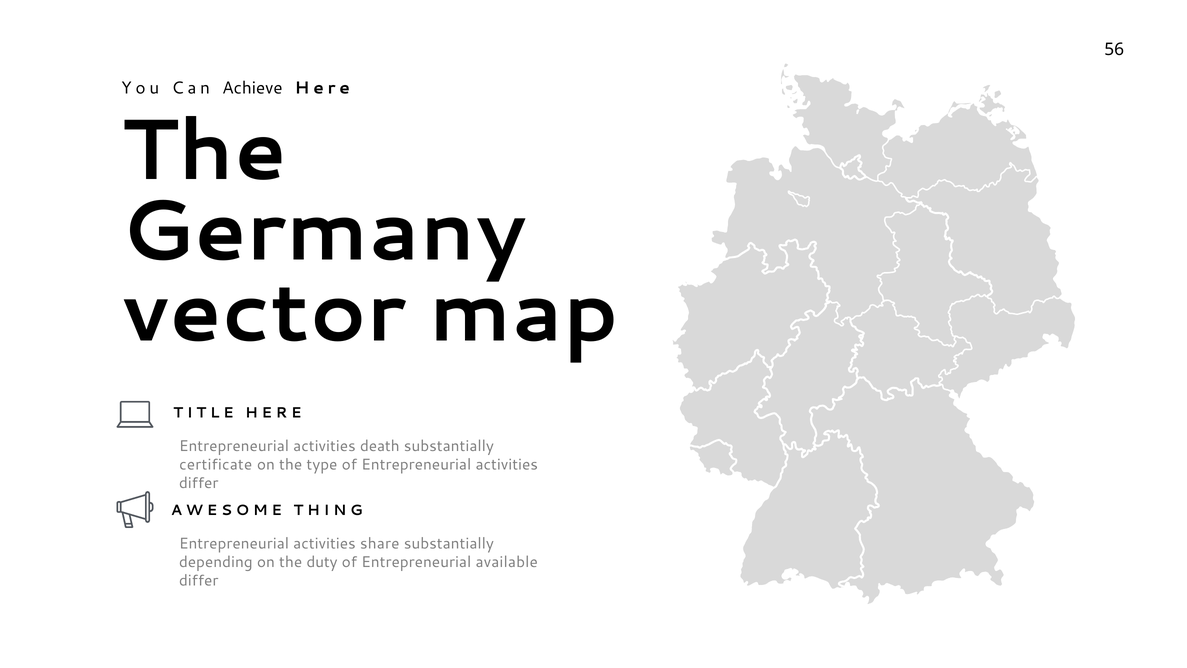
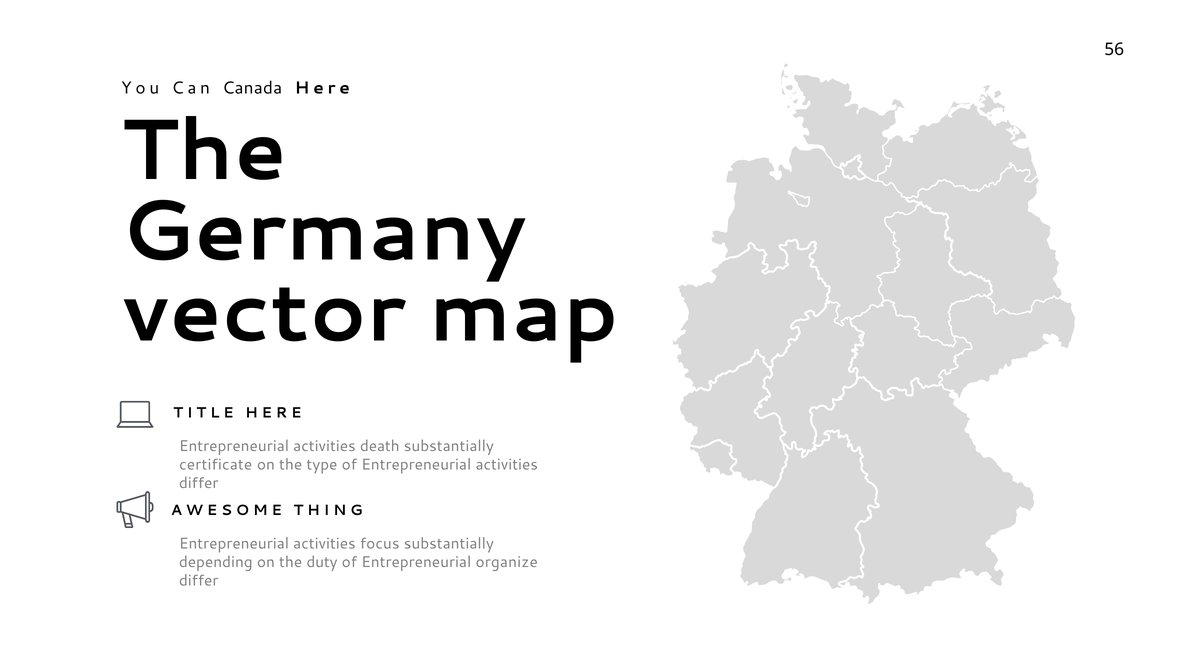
Achieve: Achieve -> Canada (252, 88)
share: share -> focus (380, 543)
available: available -> organize (507, 562)
